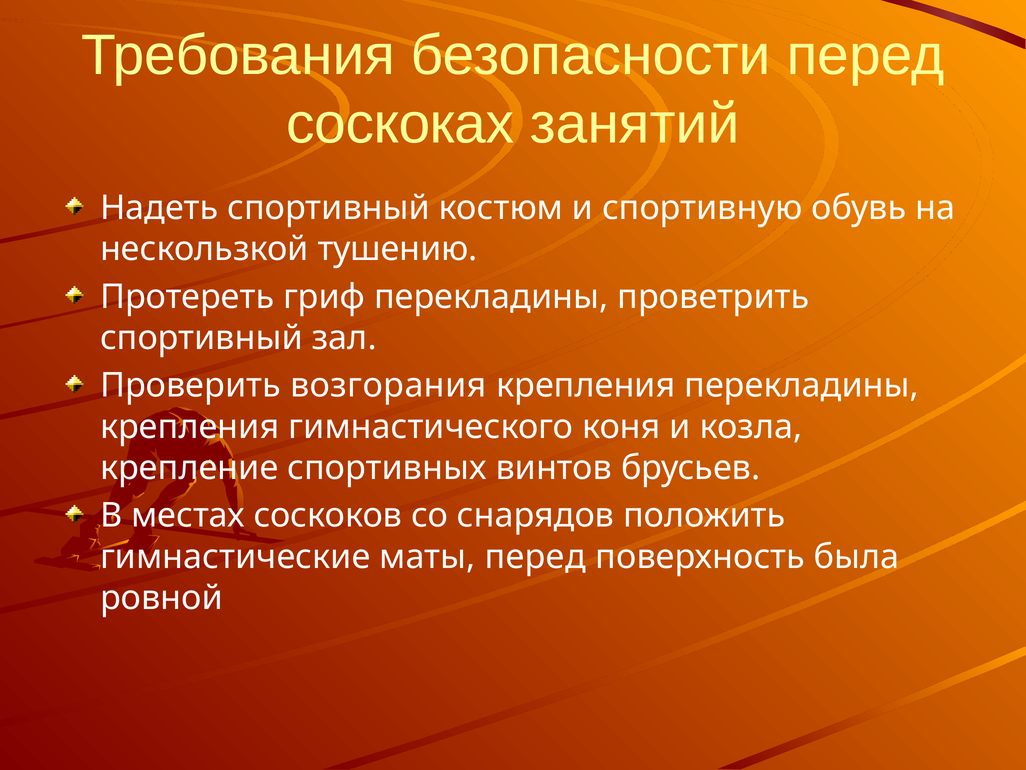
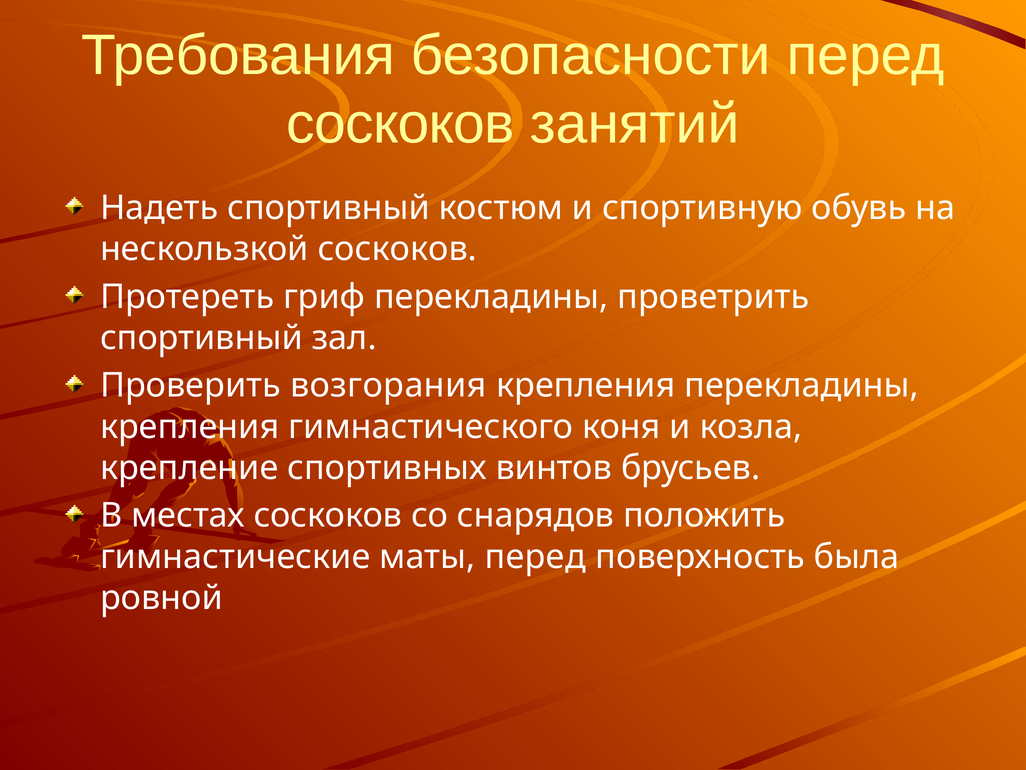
соскоках: соскоках -> соскоков (400, 124)
нескользкой тушению: тушению -> соскоков (397, 249)
